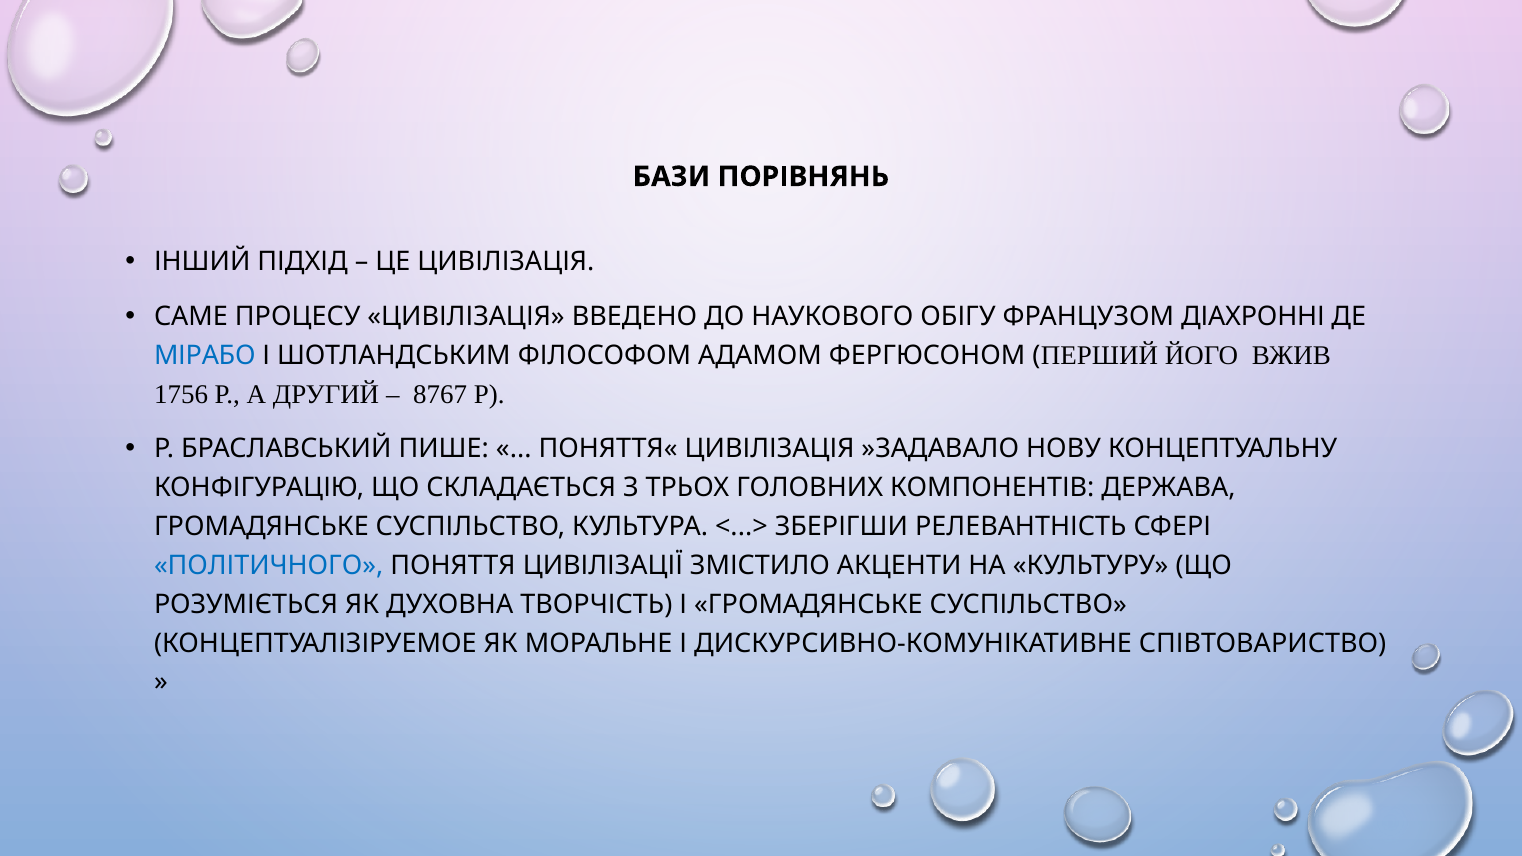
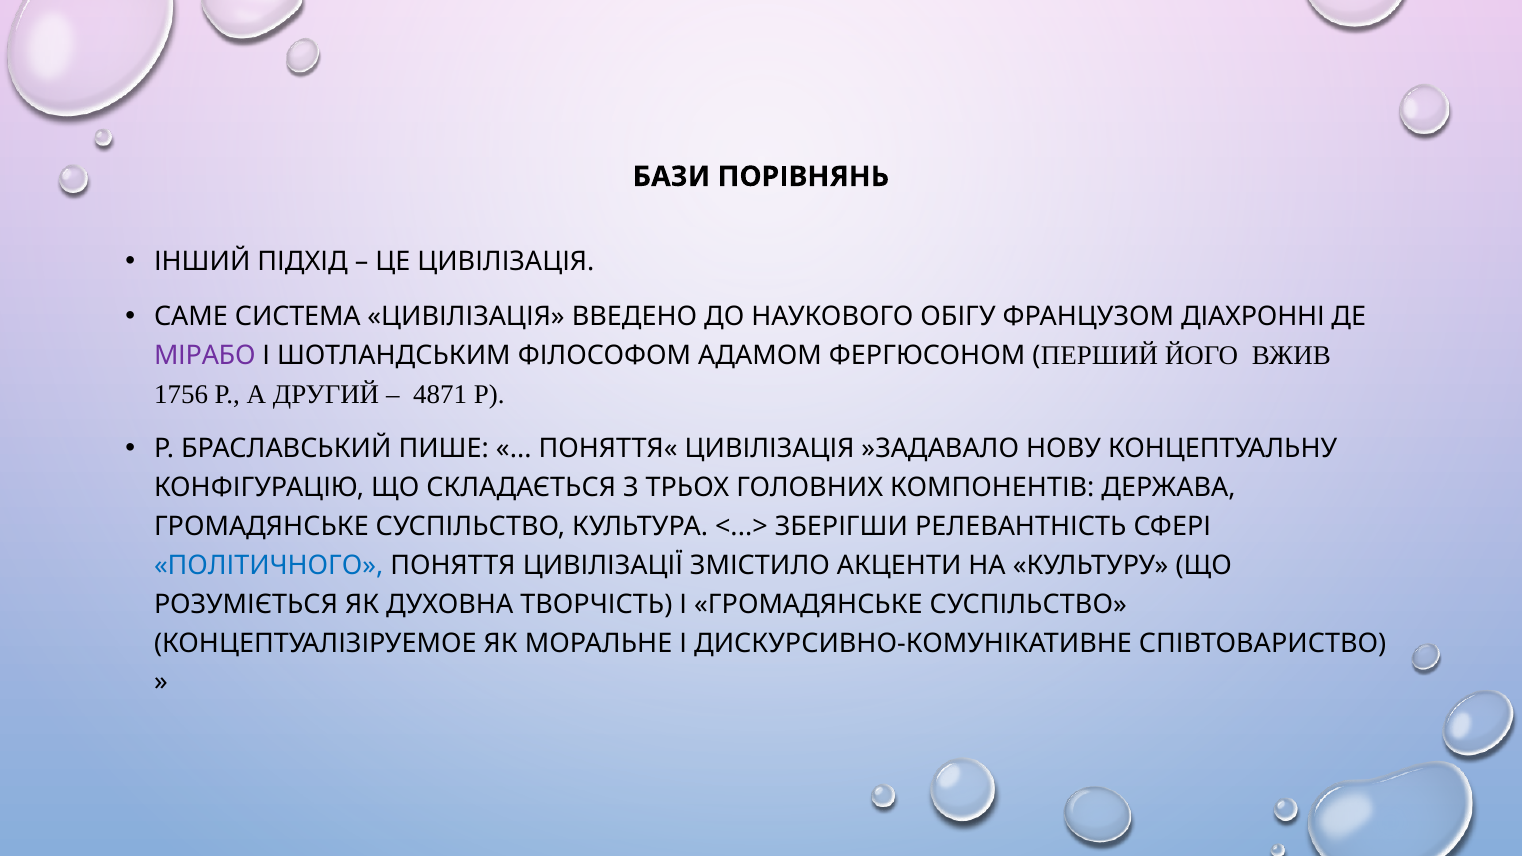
ПРОЦЕСУ: ПРОЦЕСУ -> СИСТЕМА (298, 317)
МІРАБО colour: blue -> purple (205, 356)
8767: 8767 -> 4871 (440, 394)
